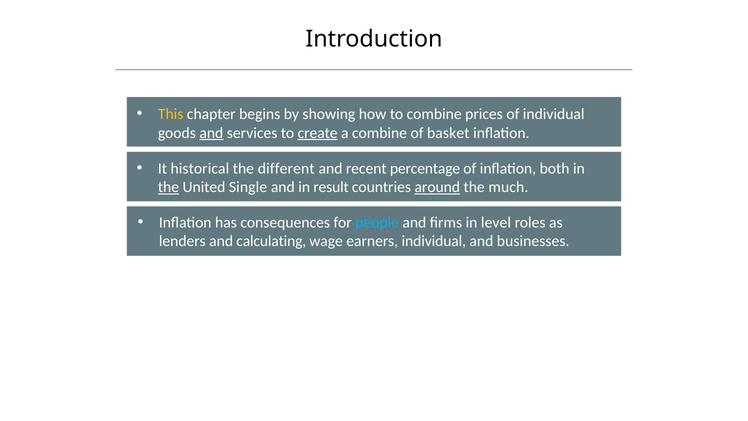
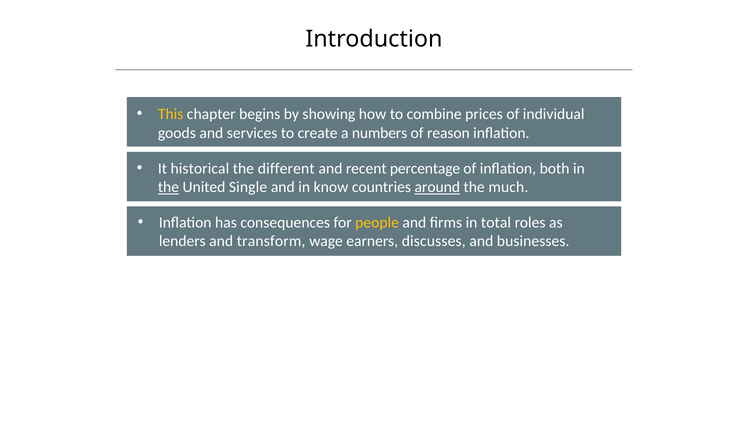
and underline: present -> none (211, 133)
create underline: present -> none (318, 133)
a combine: combine -> numbers (380, 133)
basket: basket -> reason (448, 133)
result: result -> know (331, 187)
people colour: light blue -> yellow (377, 222)
level: level -> total (496, 222)
calculating: calculating -> transform (271, 241)
earners individual: individual -> discusses (434, 241)
